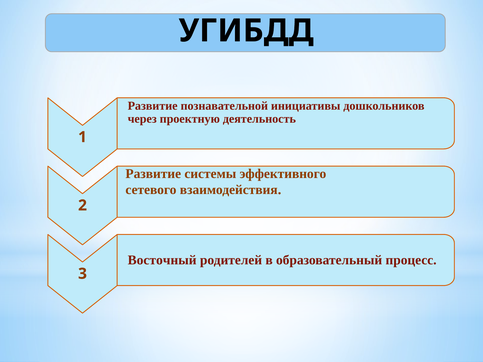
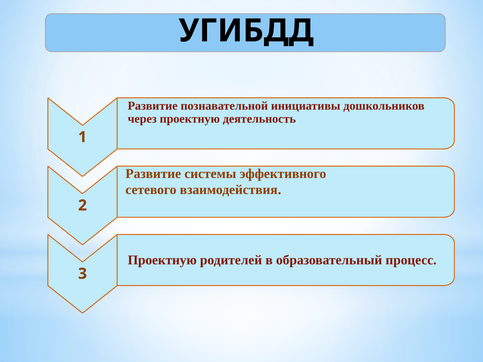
Восточный: Восточный -> Проектную (162, 260)
